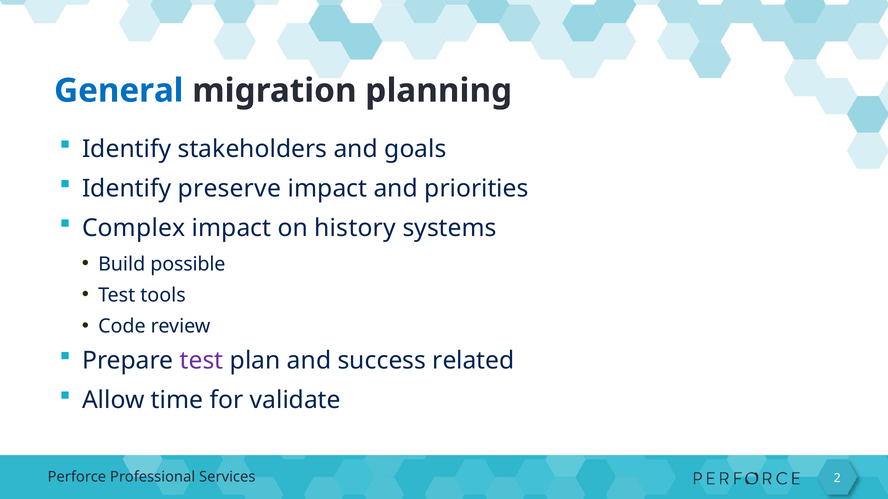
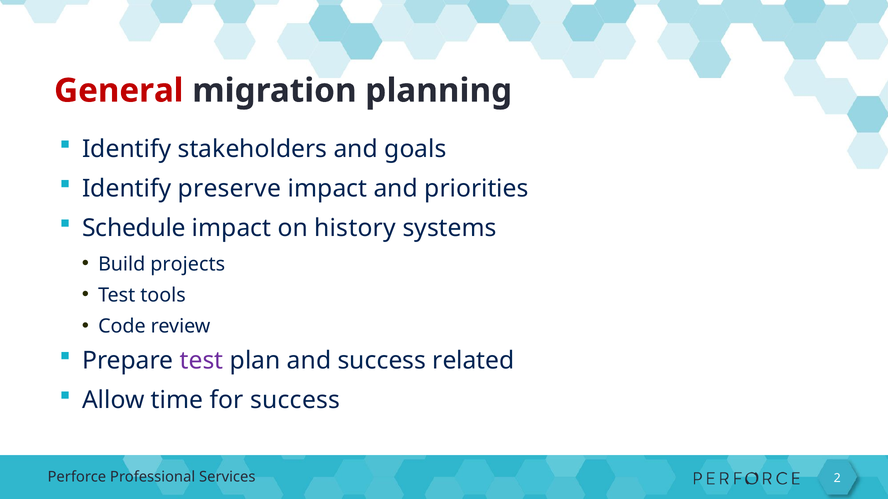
General colour: blue -> red (119, 91)
Complex: Complex -> Schedule (134, 228)
possible: possible -> projects (188, 264)
for validate: validate -> success (295, 400)
